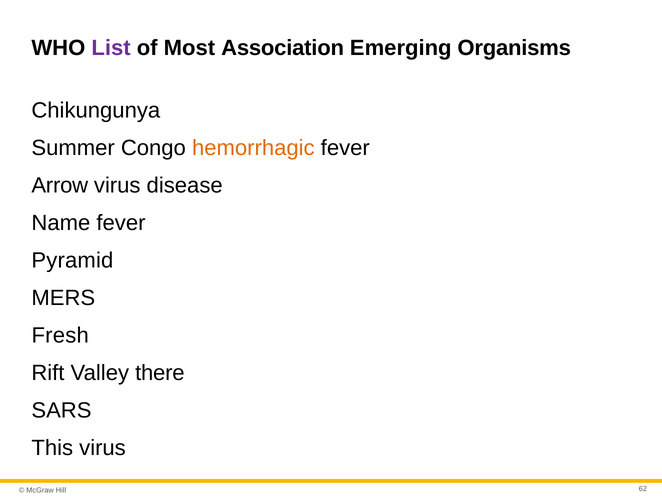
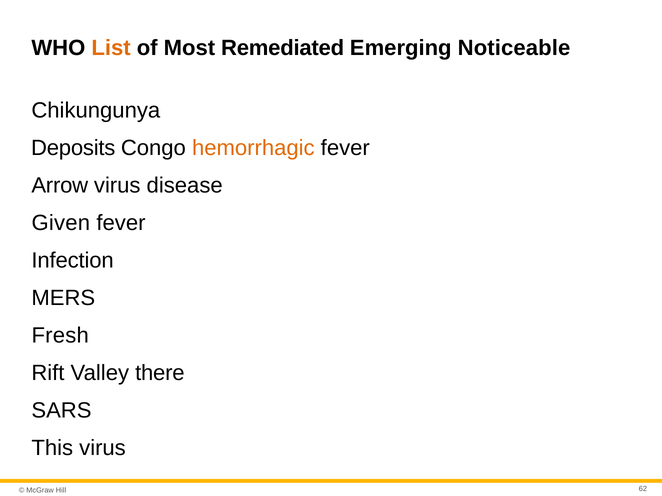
List colour: purple -> orange (111, 48)
Association: Association -> Remediated (283, 48)
Organisms: Organisms -> Noticeable (514, 48)
Summer: Summer -> Deposits (73, 148)
Name: Name -> Given (61, 223)
Pyramid: Pyramid -> Infection (73, 261)
